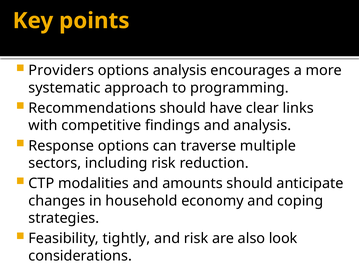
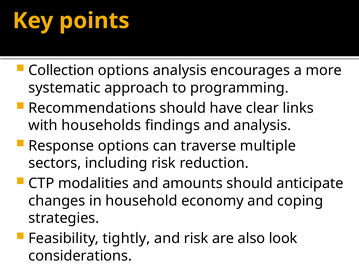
Providers: Providers -> Collection (61, 70)
competitive: competitive -> households (101, 126)
